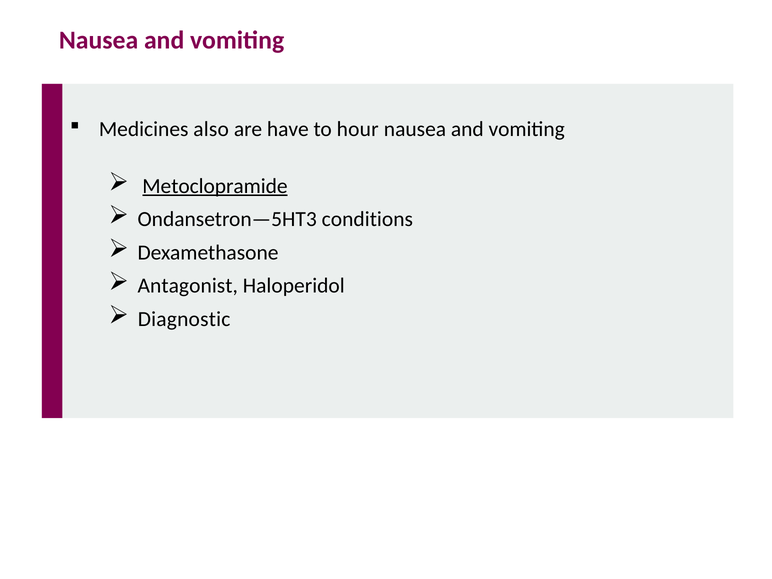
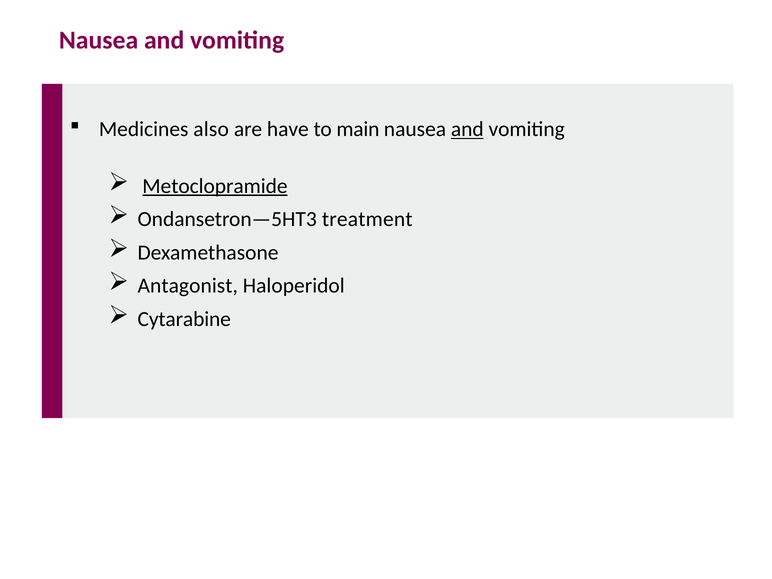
hour: hour -> main (358, 129)
and underline: none -> present (467, 129)
conditions: conditions -> treatment (367, 219)
Diagnostic: Diagnostic -> Cytarabine (184, 319)
